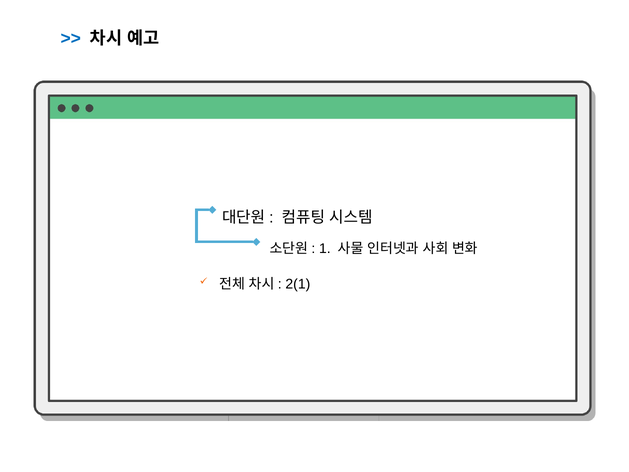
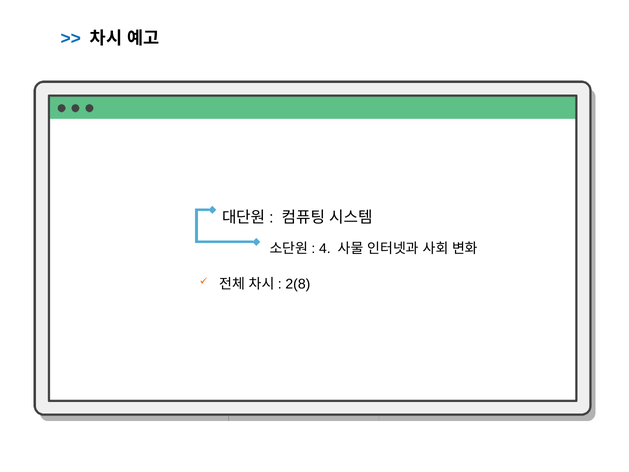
1: 1 -> 4 (325, 249)
2(1: 2(1 -> 2(8 (298, 284)
